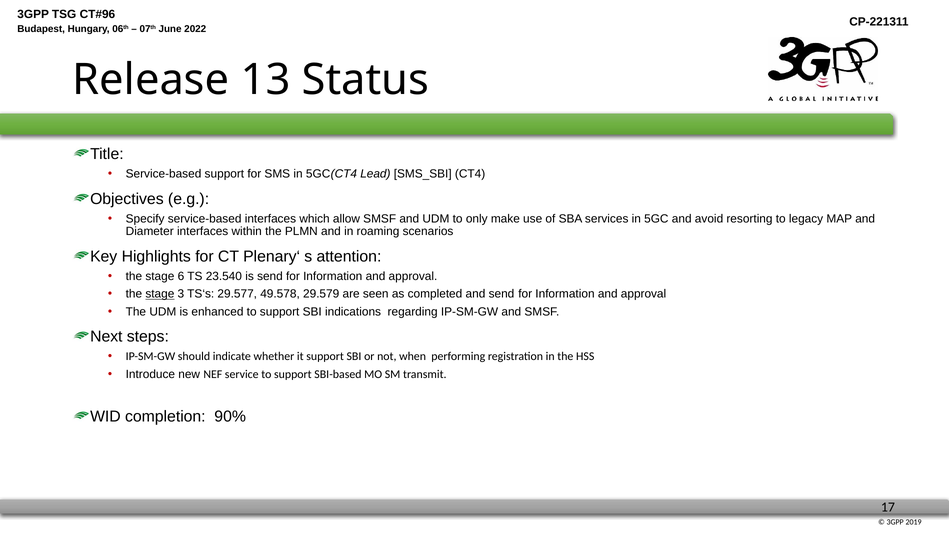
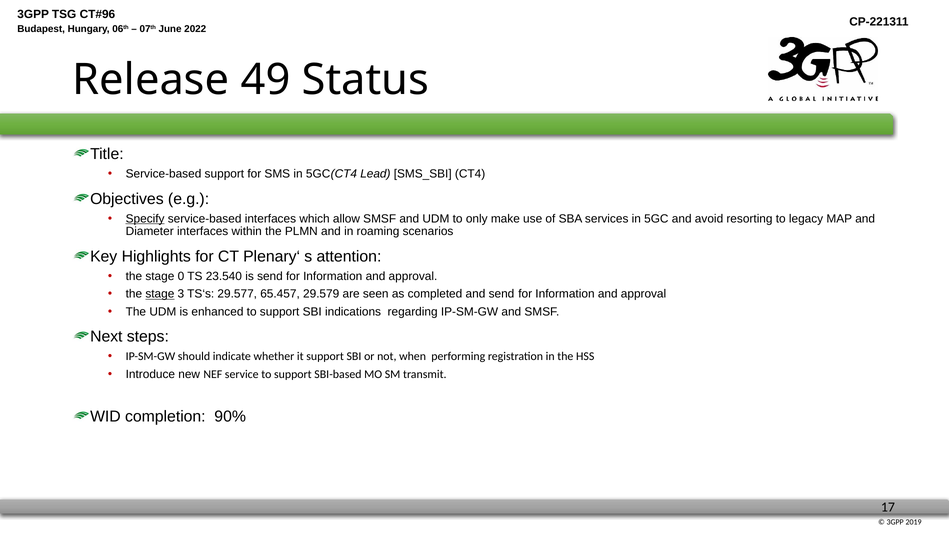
13: 13 -> 49 (266, 80)
Specify underline: none -> present (145, 219)
6: 6 -> 0 (181, 276)
49.578: 49.578 -> 65.457 (280, 294)
